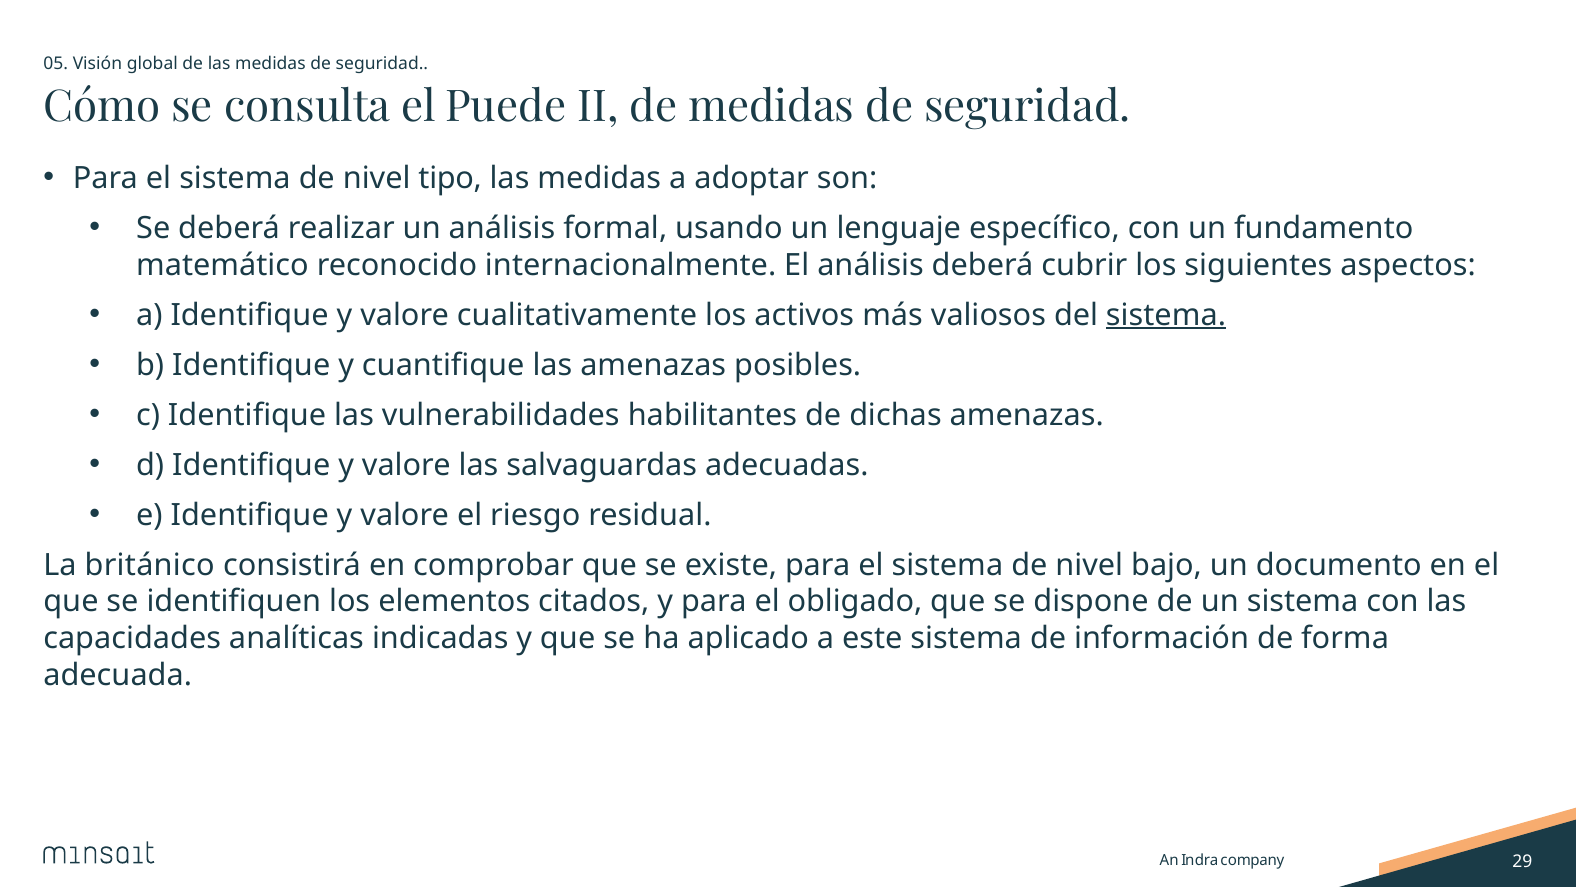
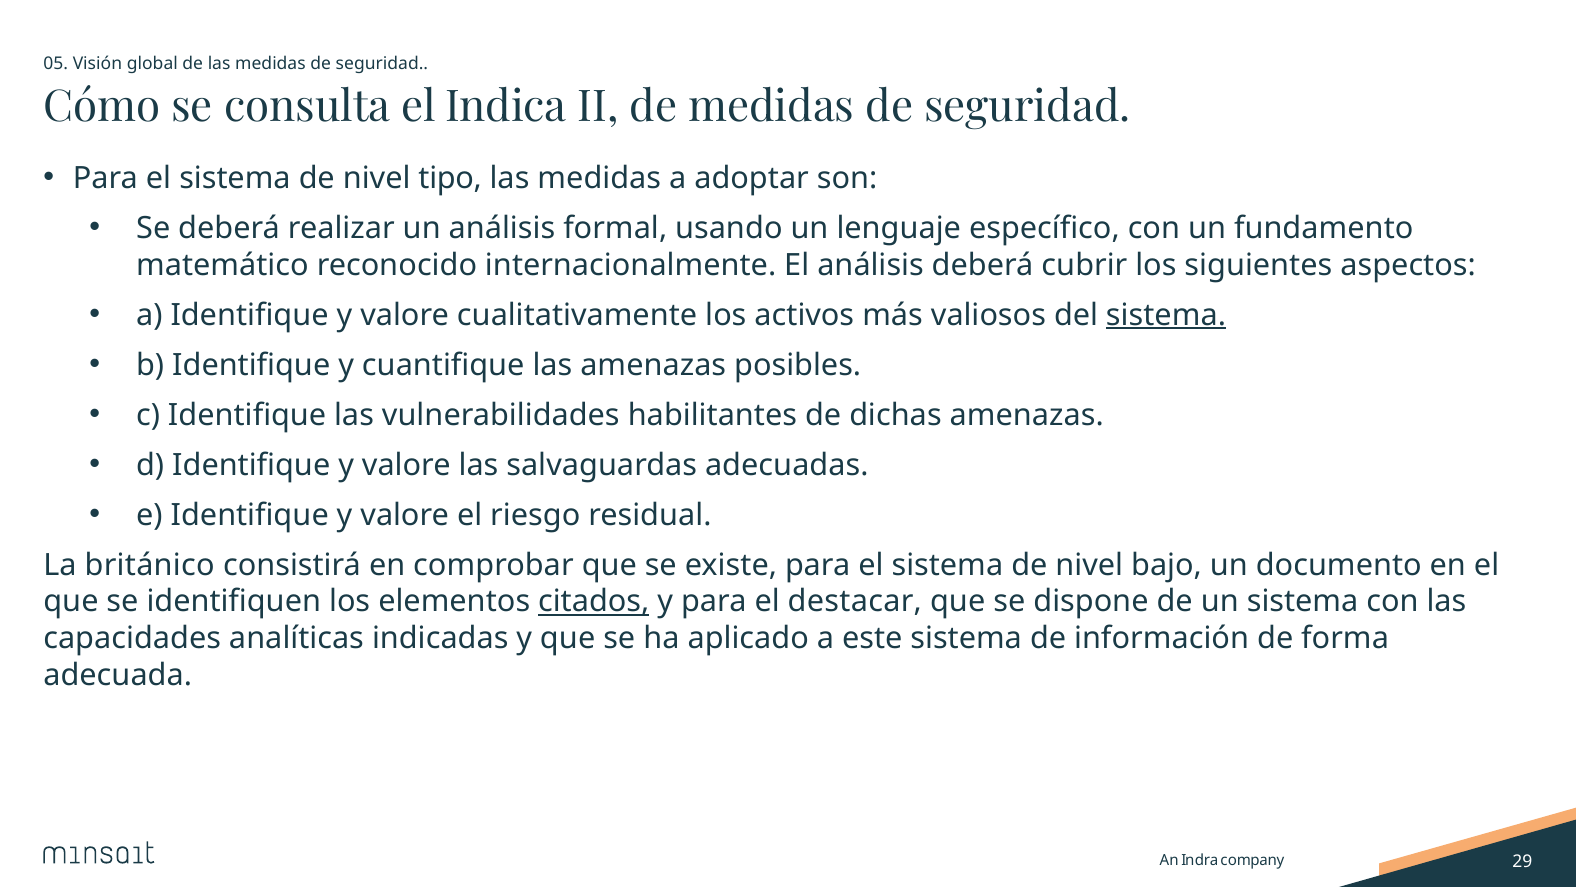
Puede: Puede -> Indica (506, 107)
citados underline: none -> present (594, 601)
obligado: obligado -> destacar (855, 601)
